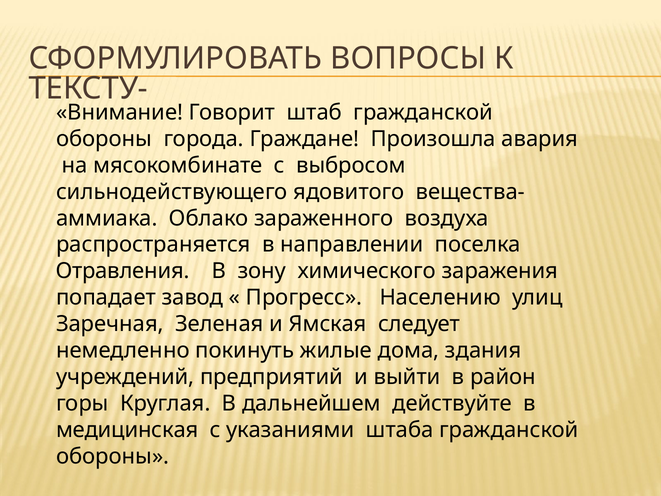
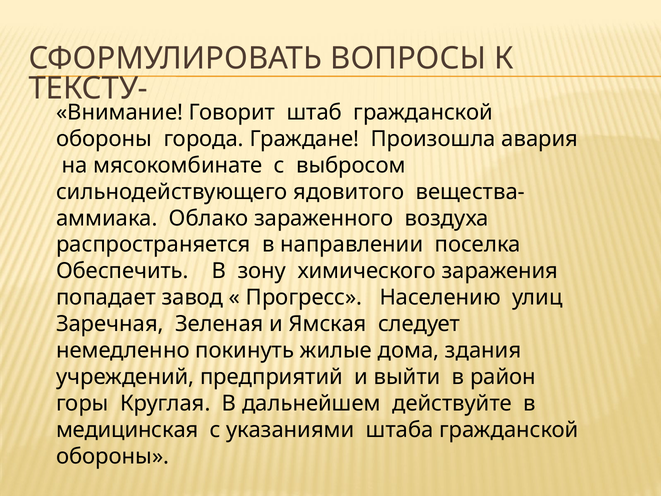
Отравления: Отравления -> Обеспечить (122, 271)
